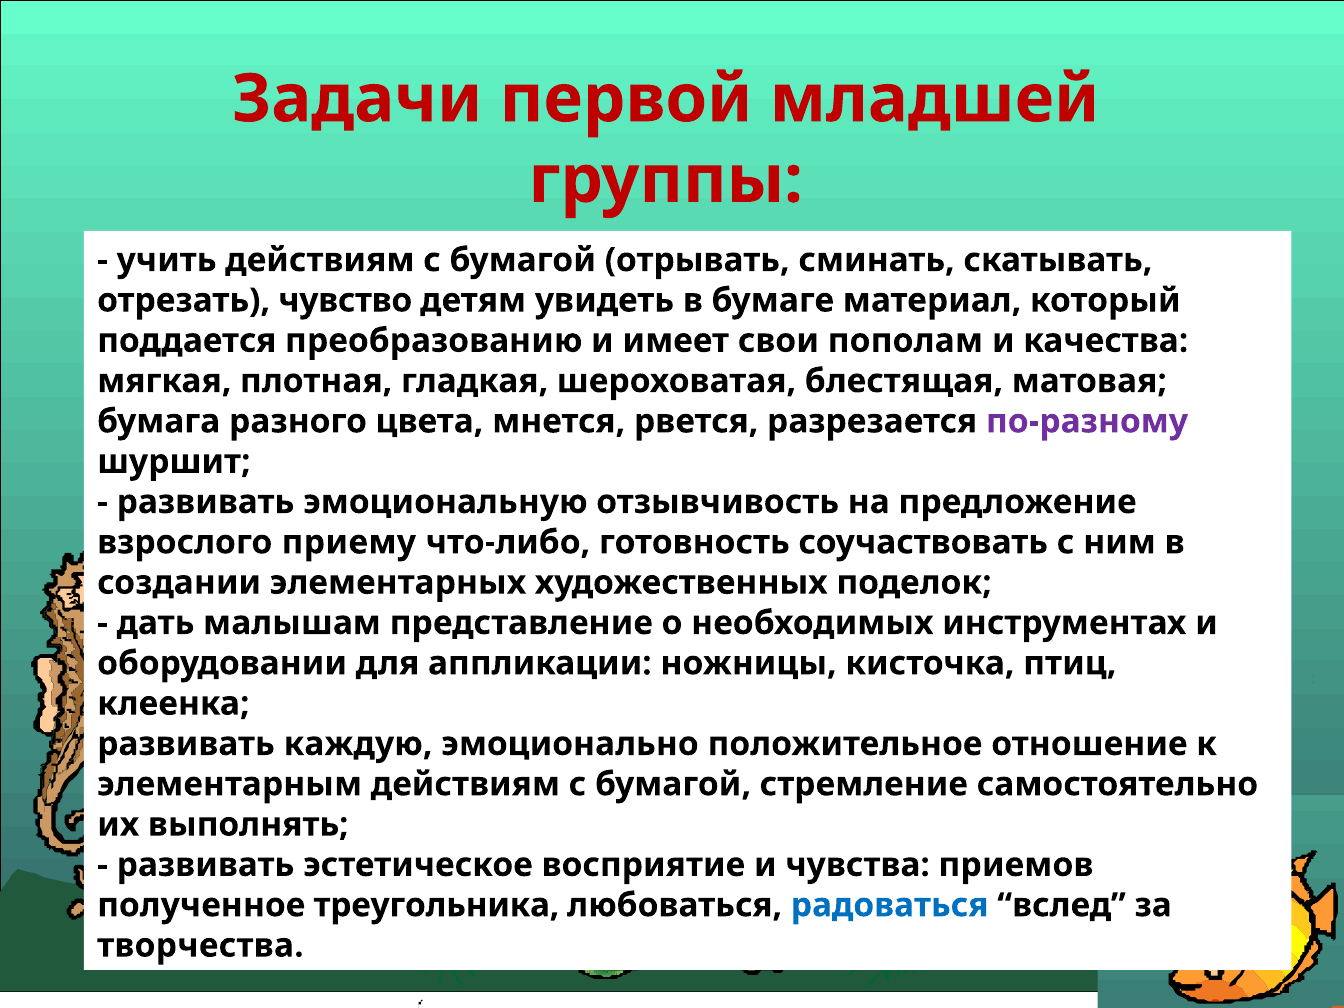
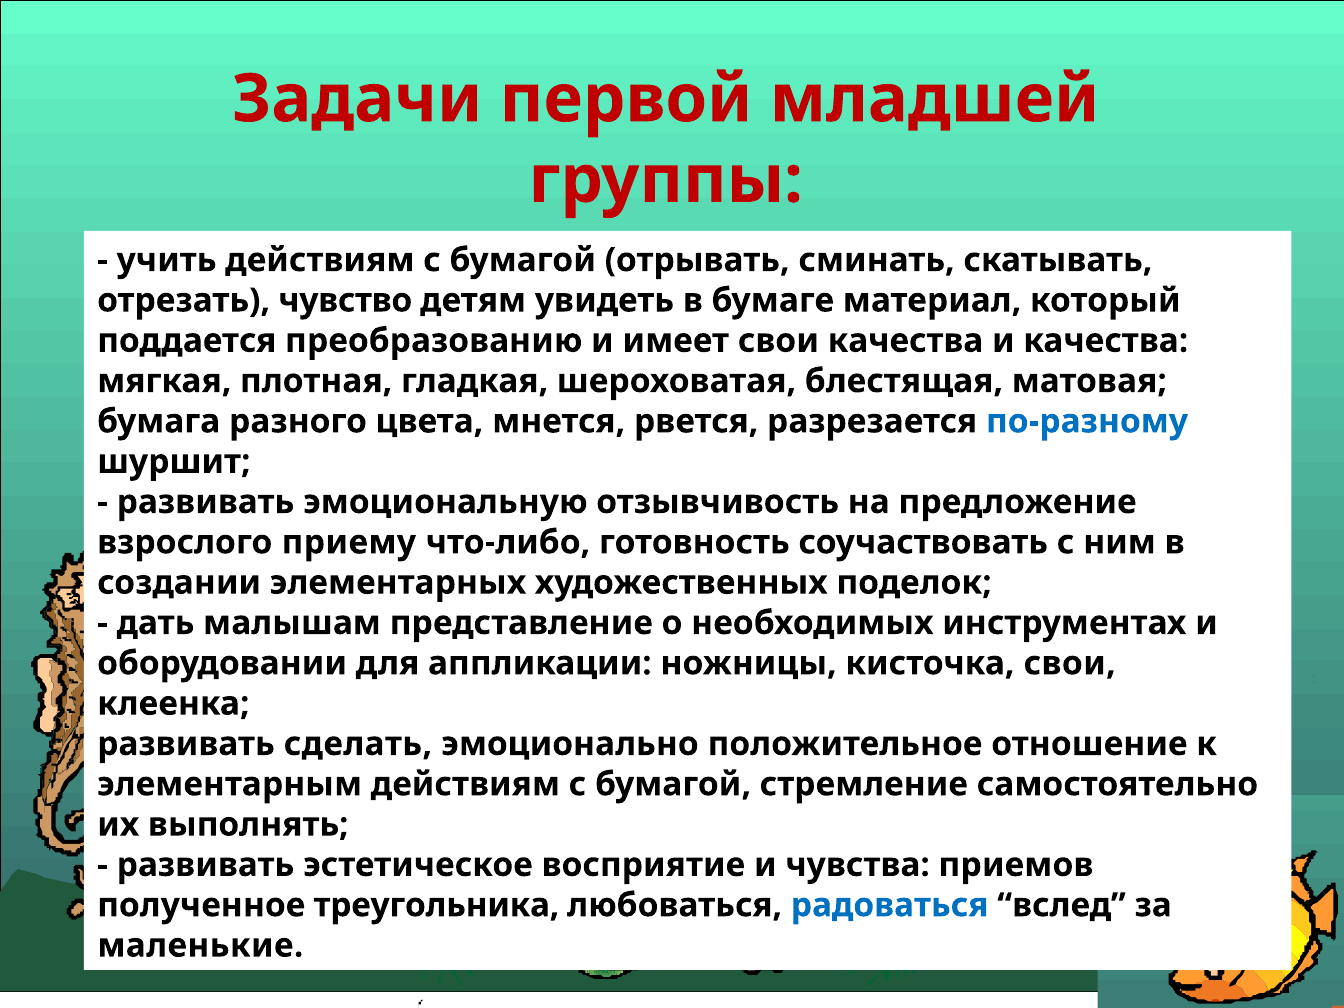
свои пополам: пополам -> качества (905, 341)
по-разному colour: purple -> blue (1087, 421)
кисточка птиц: птиц -> свои (1070, 663)
каждую: каждую -> сделать (358, 744)
творчества: творчества -> маленькие (200, 946)
